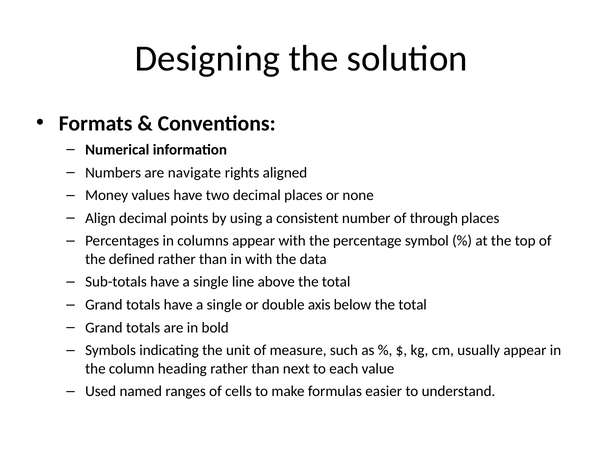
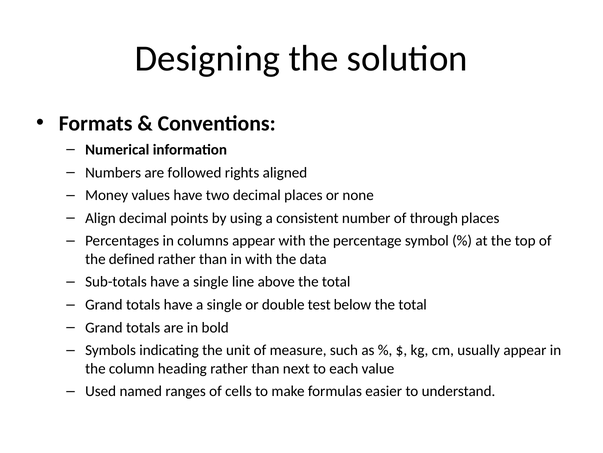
navigate: navigate -> followed (194, 172)
axis: axis -> test (319, 304)
